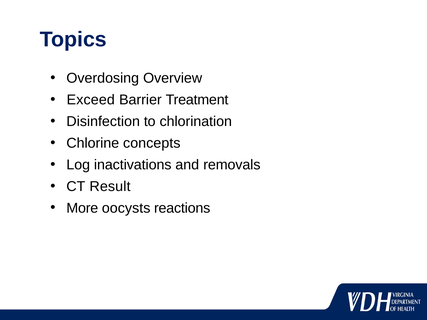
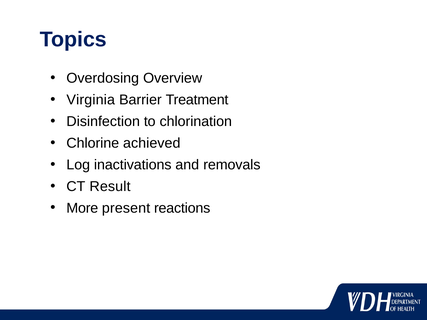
Exceed: Exceed -> Virginia (91, 100)
concepts: concepts -> achieved (152, 143)
oocysts: oocysts -> present (126, 208)
